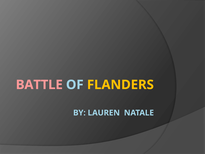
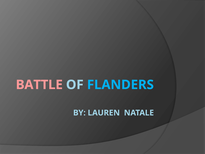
FLANDERS colour: yellow -> light blue (120, 85)
